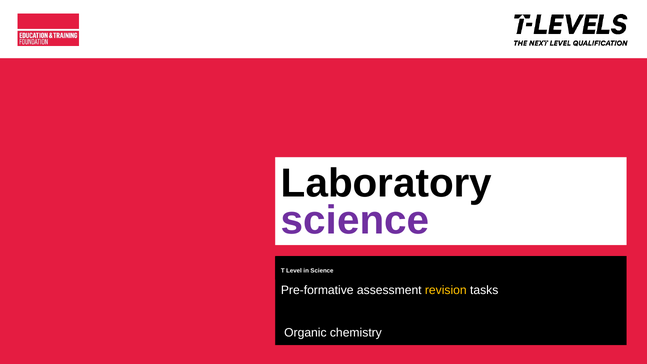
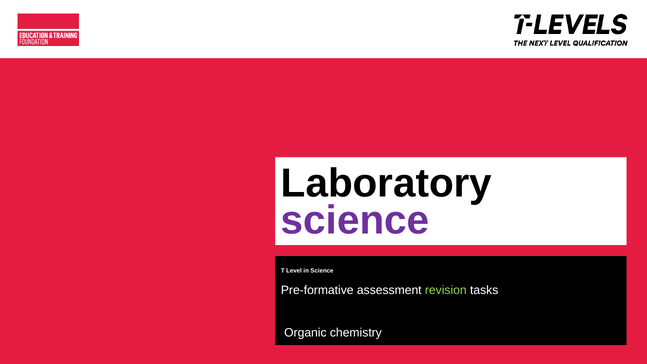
revision colour: yellow -> light green (446, 290)
